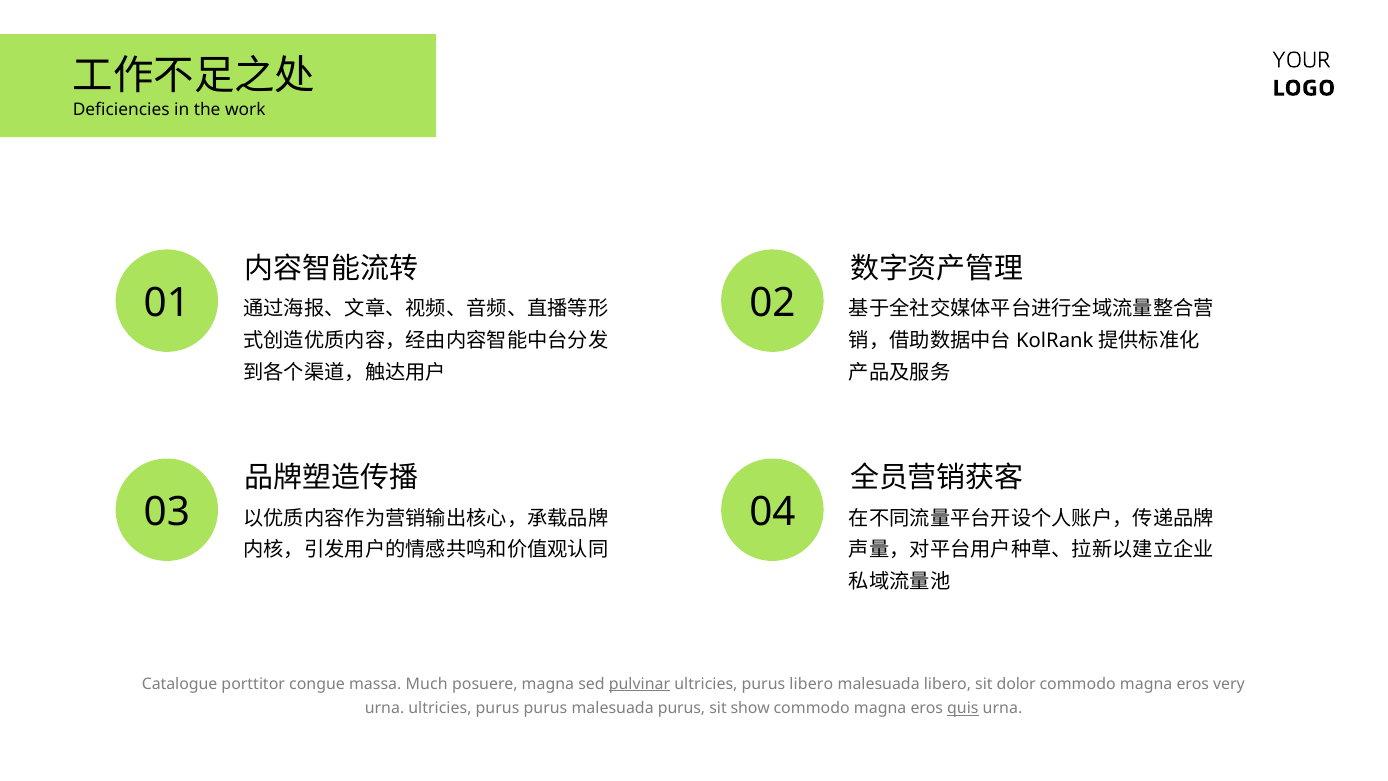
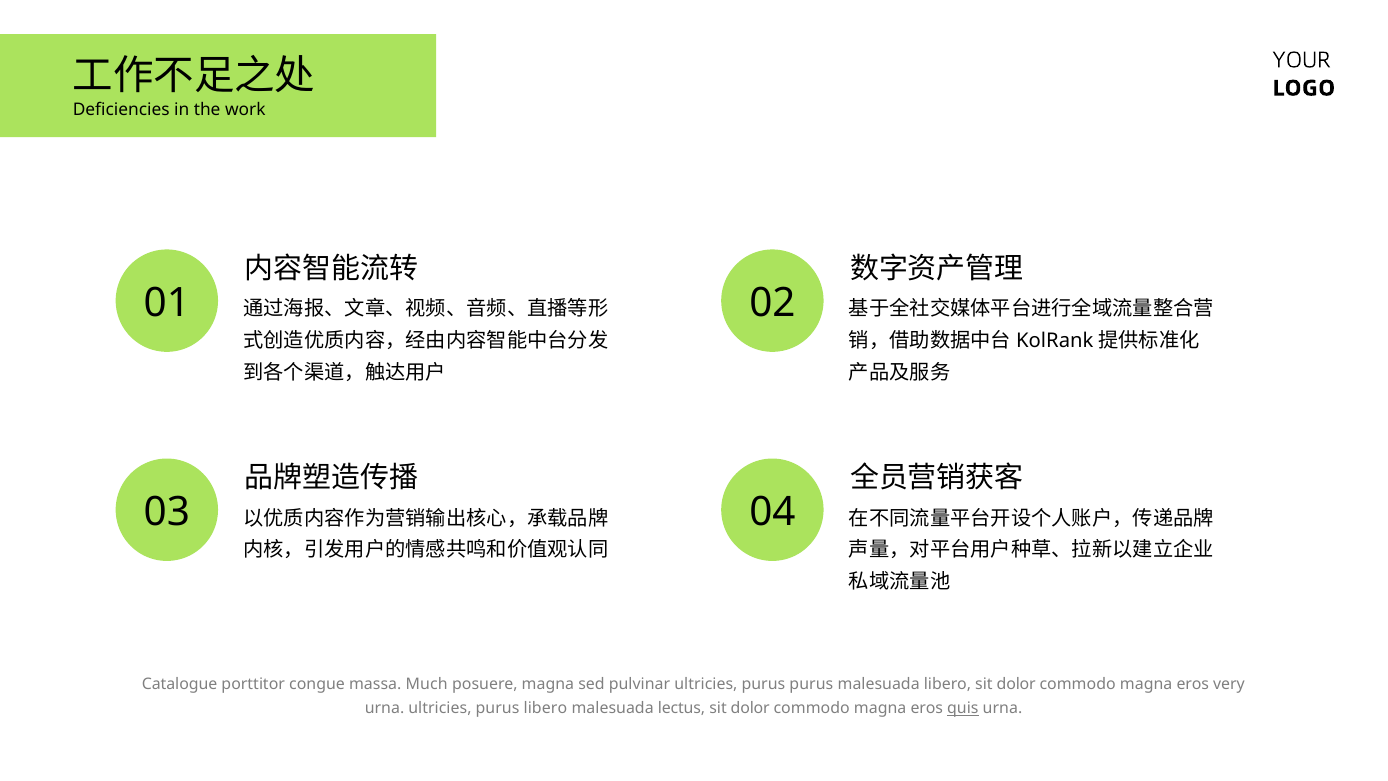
pulvinar underline: present -> none (639, 684)
purus libero: libero -> purus (811, 684)
purus purus: purus -> libero (545, 708)
malesuada purus: purus -> lectus (682, 708)
show: show -> dolor (750, 708)
